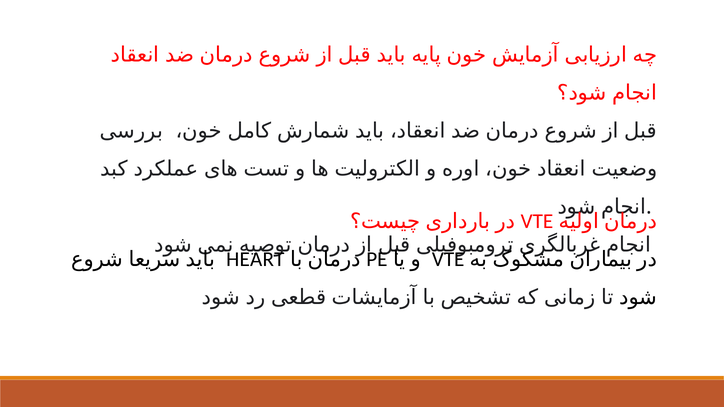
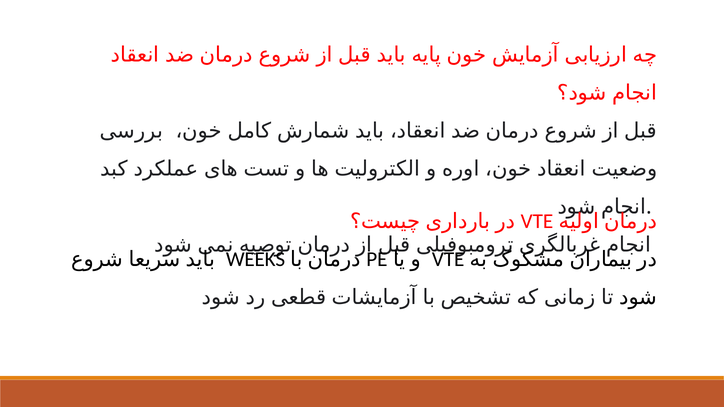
HEART: HEART -> WEEKS (256, 259)
